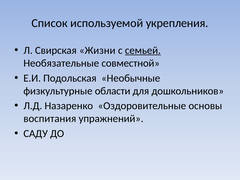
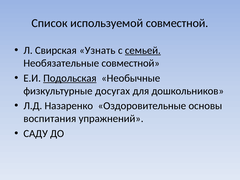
используемой укрепления: укрепления -> совместной (177, 23)
Жизни: Жизни -> Узнать (97, 50)
Подольская underline: none -> present (70, 78)
области: области -> досугах (113, 91)
